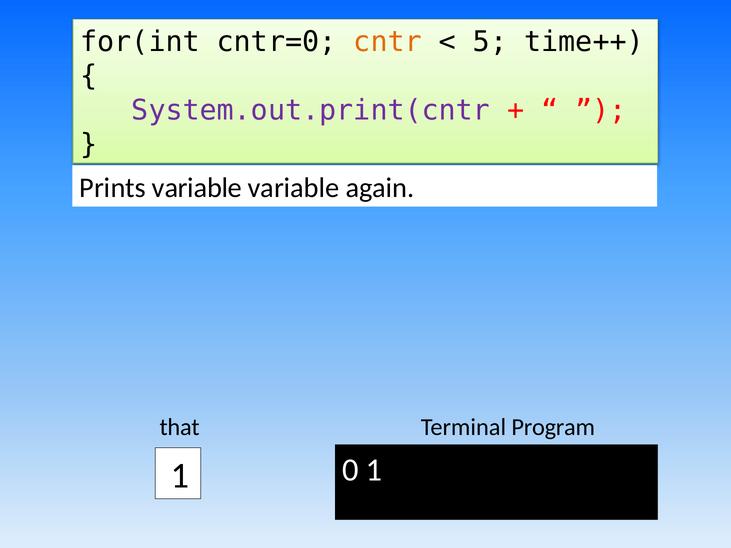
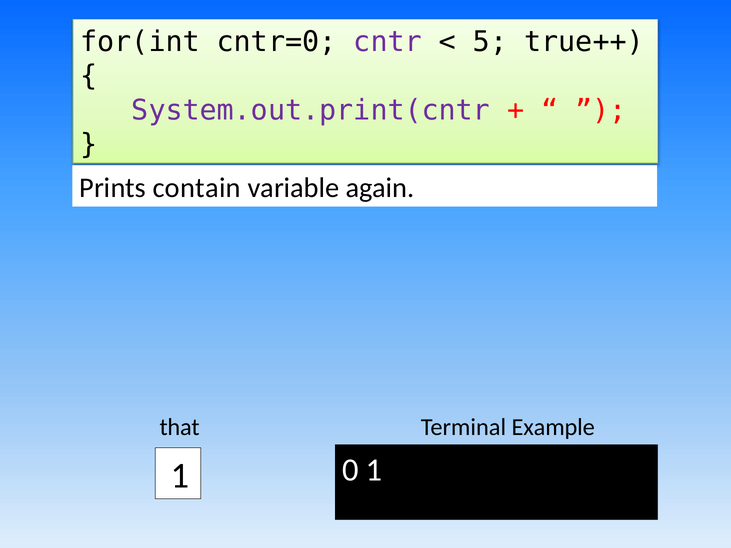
cntr colour: orange -> purple (388, 42)
time++: time++ -> true++ (584, 42)
Prints variable: variable -> contain (197, 188)
Program: Program -> Example (553, 428)
